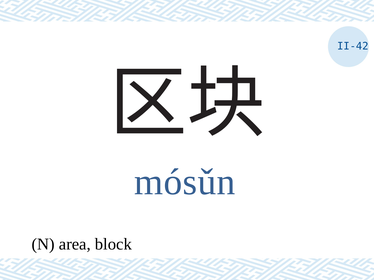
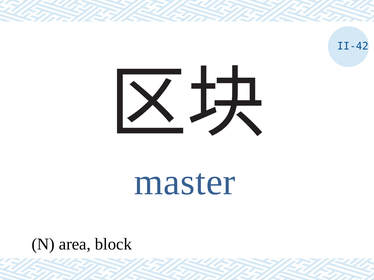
mósǔn: mósǔn -> master (185, 182)
